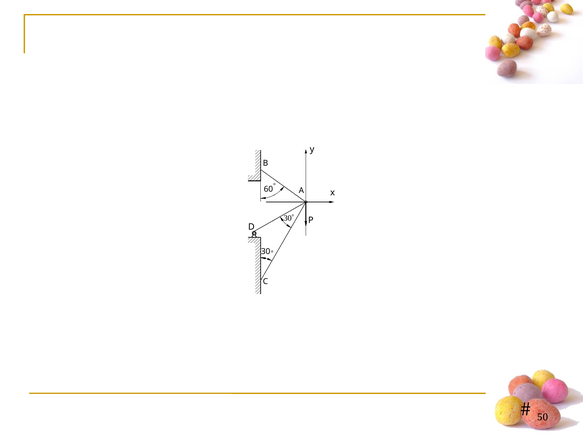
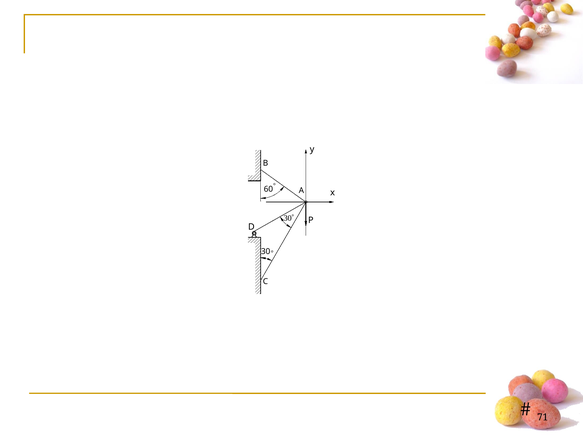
50: 50 -> 71 (543, 418)
